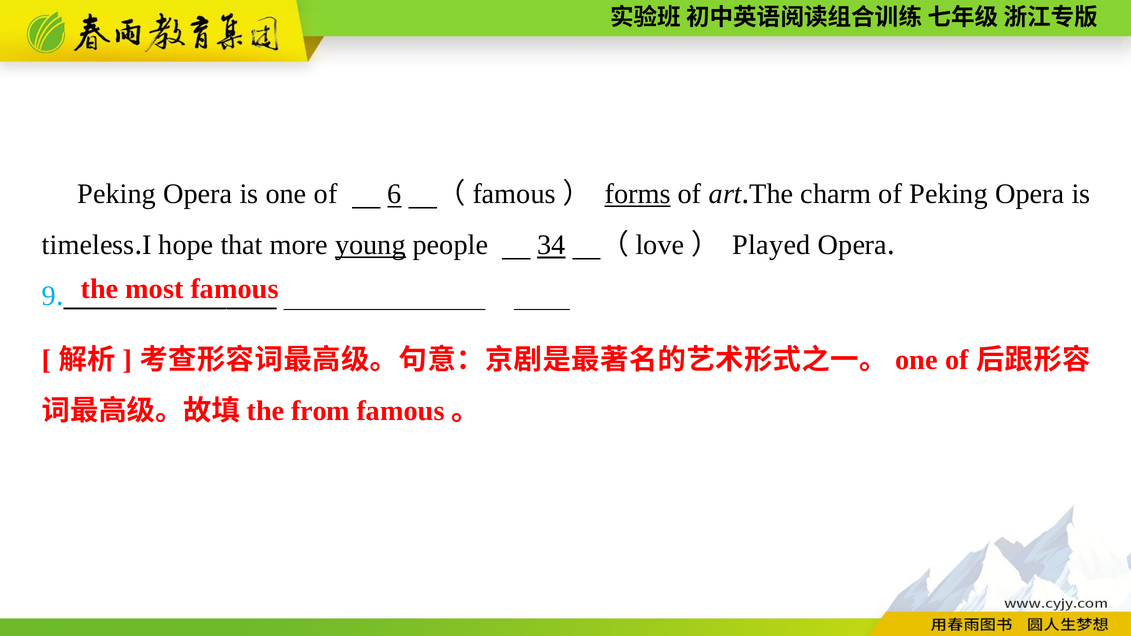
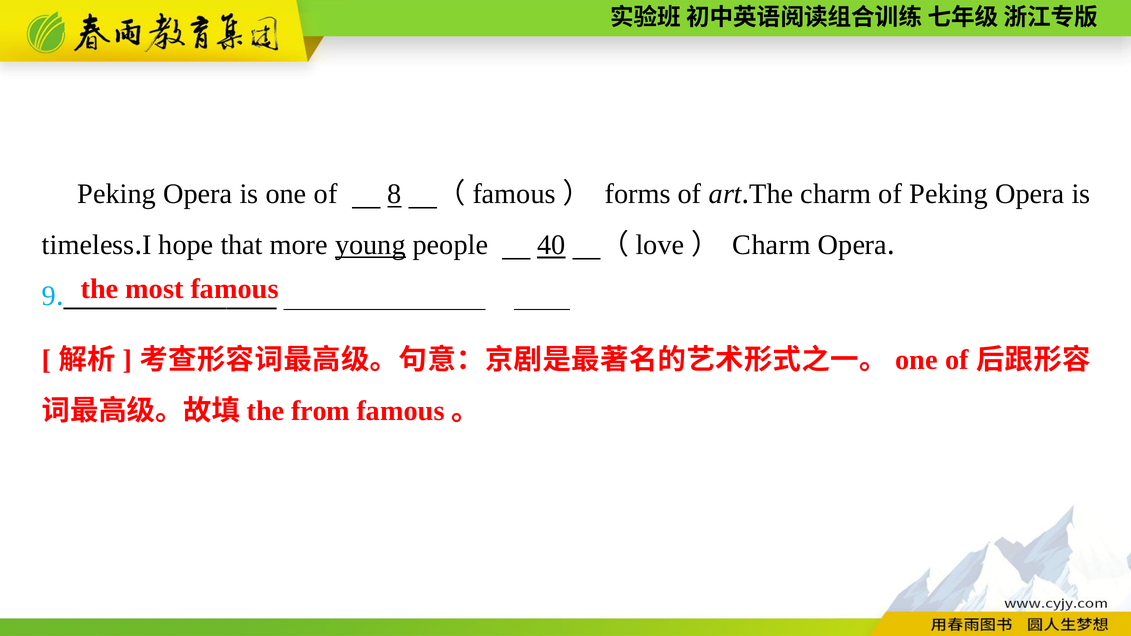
6: 6 -> 8 (394, 194)
forms underline: present -> none (638, 194)
34: 34 -> 40 (551, 245)
（love） Played: Played -> Charm (771, 245)
